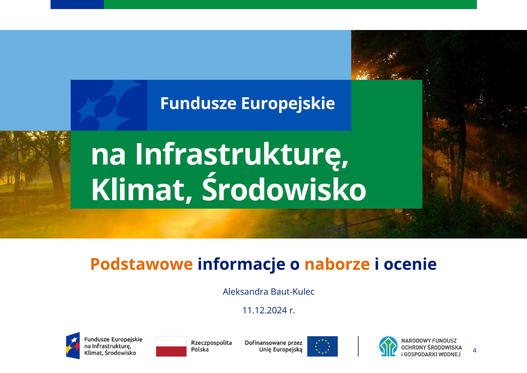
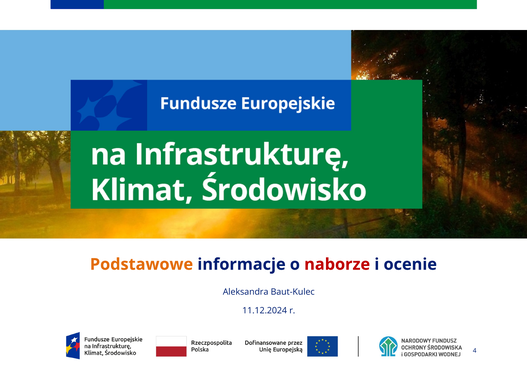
naborze colour: orange -> red (337, 264)
